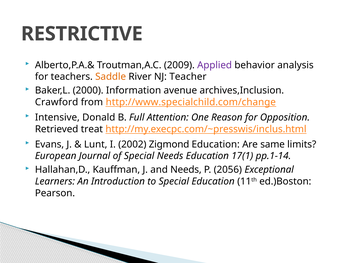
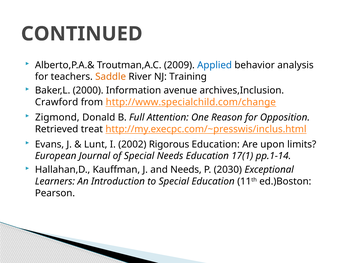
RESTRICTIVE: RESTRICTIVE -> CONTINUED (82, 34)
Applied colour: purple -> blue (215, 65)
Teacher: Teacher -> Training (188, 77)
Intensive: Intensive -> Zigmond (57, 117)
Zigmond: Zigmond -> Rigorous (169, 144)
same: same -> upon (272, 144)
2056: 2056 -> 2030 (228, 169)
